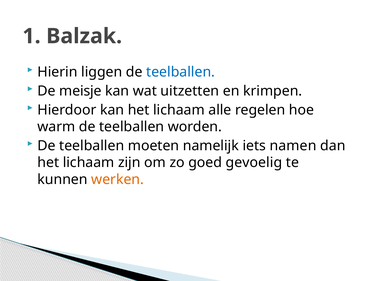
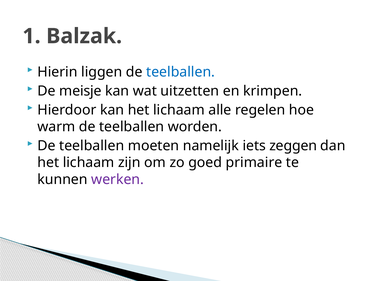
namen: namen -> zeggen (293, 146)
gevoelig: gevoelig -> primaire (254, 163)
werken colour: orange -> purple (118, 180)
